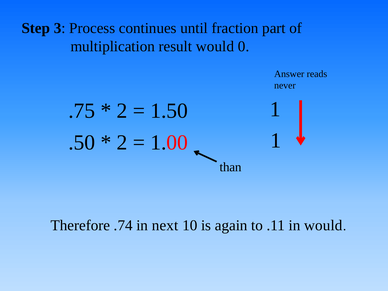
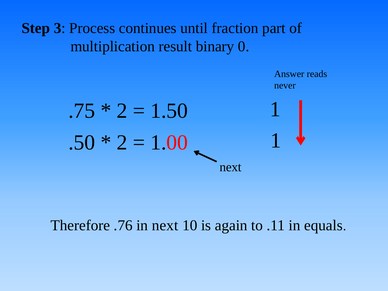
result would: would -> binary (215, 46)
than: than -> next (230, 167)
.74: .74 -> .76 (123, 225)
in would: would -> equals (323, 225)
